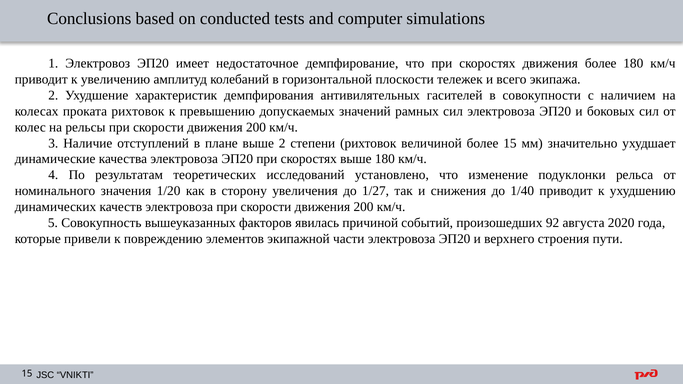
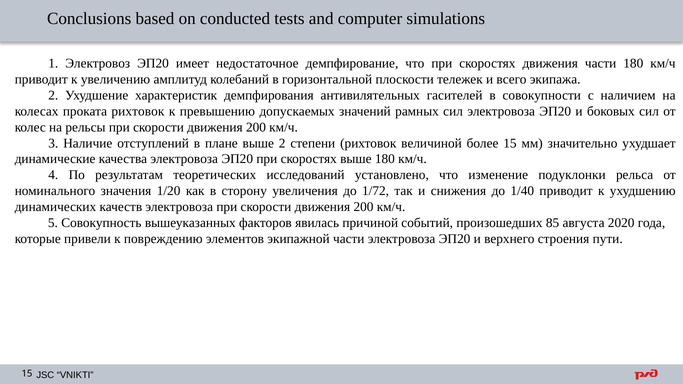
движения более: более -> части (601, 63)
1/27: 1/27 -> 1/72 (376, 191)
92: 92 -> 85 (553, 223)
